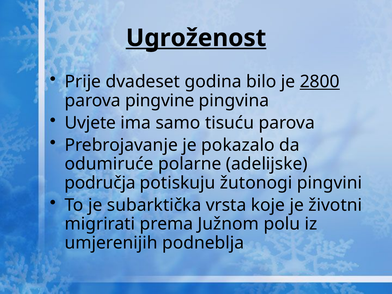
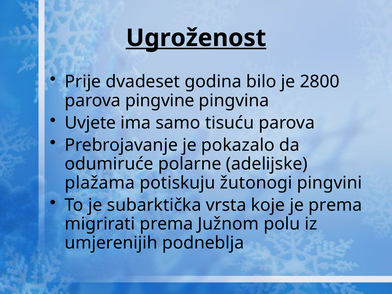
2800 underline: present -> none (320, 82)
područja: područja -> plažama (100, 183)
je životni: životni -> prema (335, 205)
